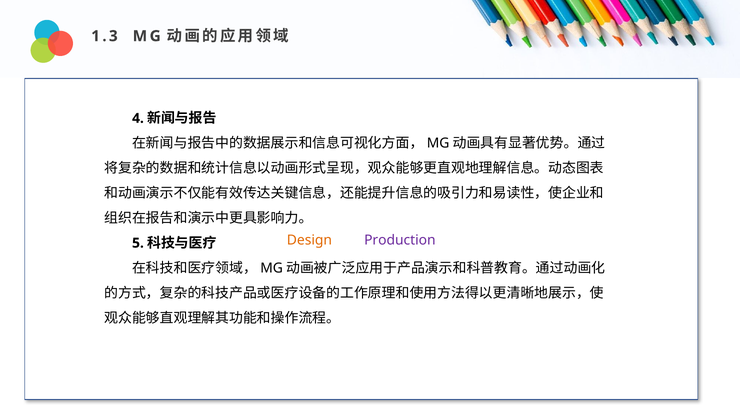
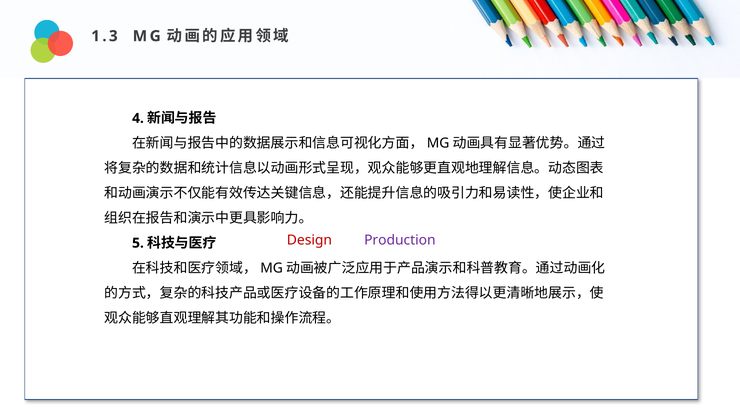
Design colour: orange -> red (309, 240)
